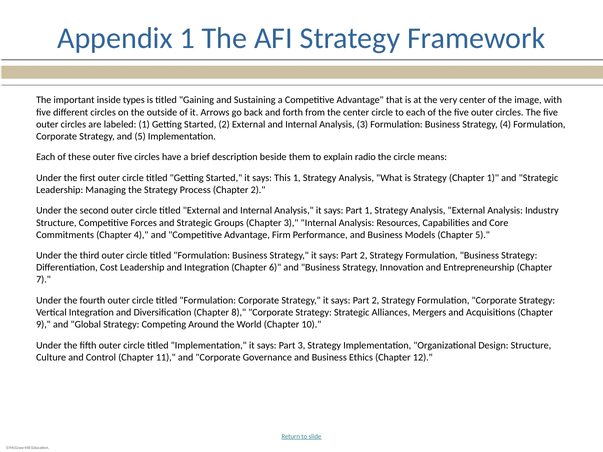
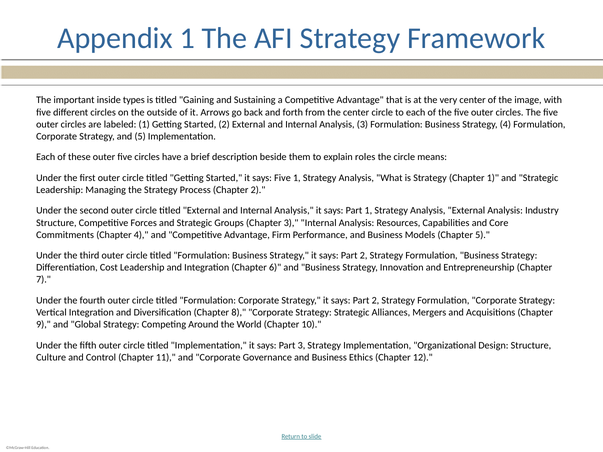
radio: radio -> roles (365, 157)
says This: This -> Five (282, 178)
